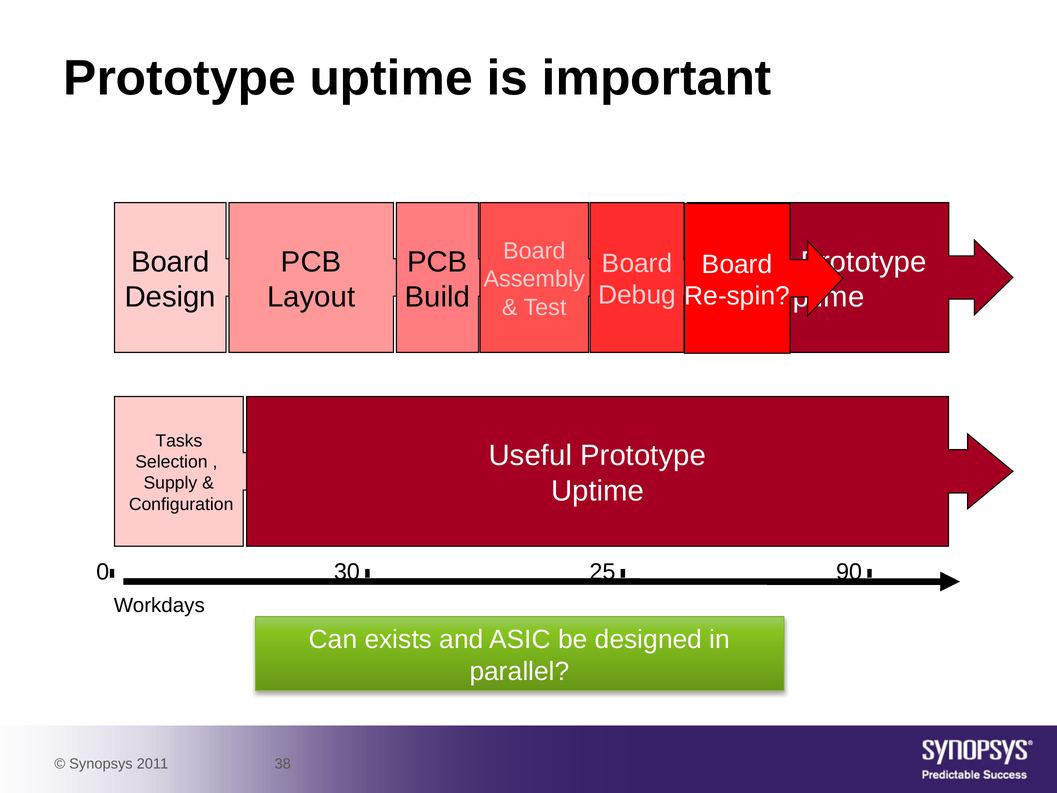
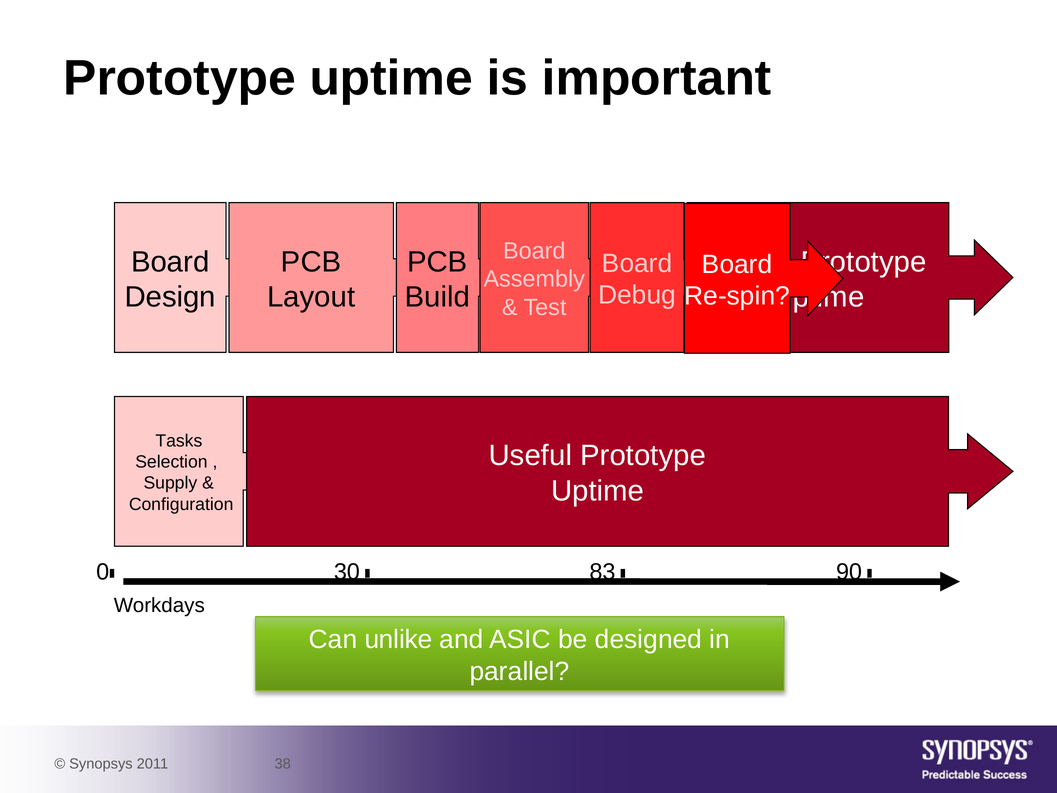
25: 25 -> 83 (602, 572)
exists: exists -> unlike (398, 639)
